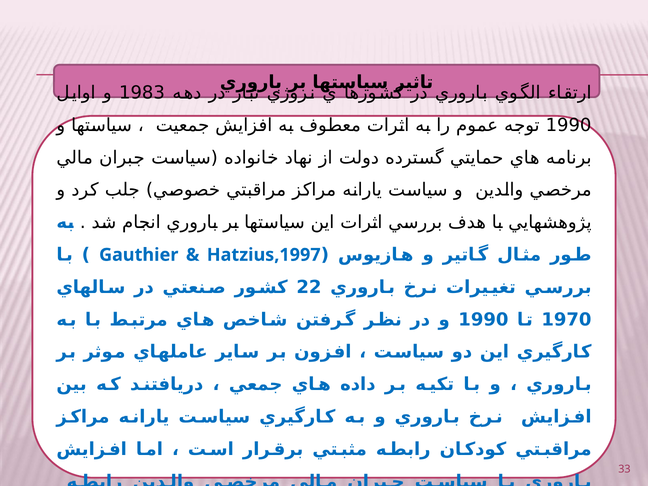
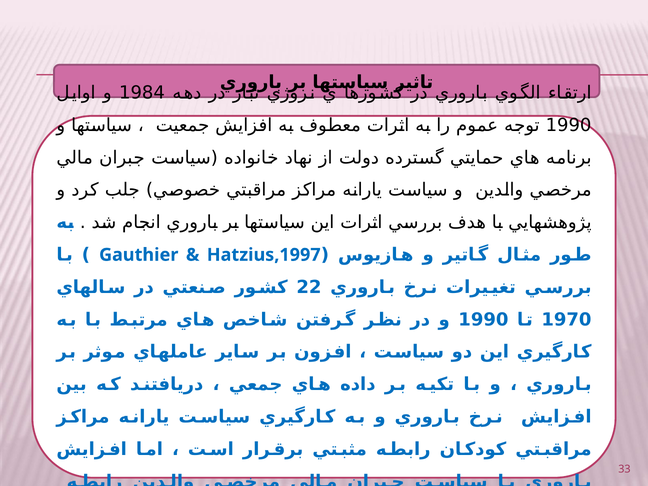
1983: 1983 -> 1984 (142, 93)
